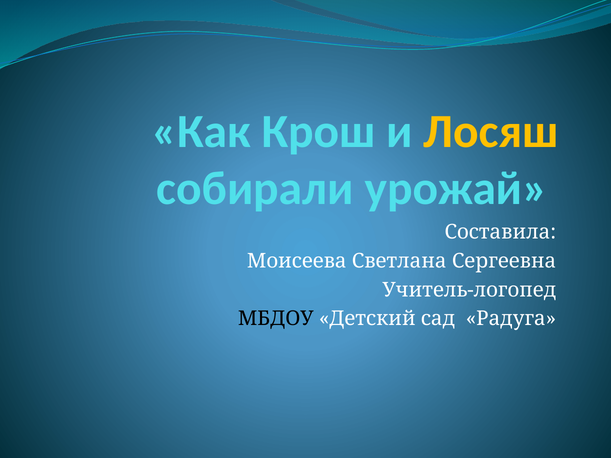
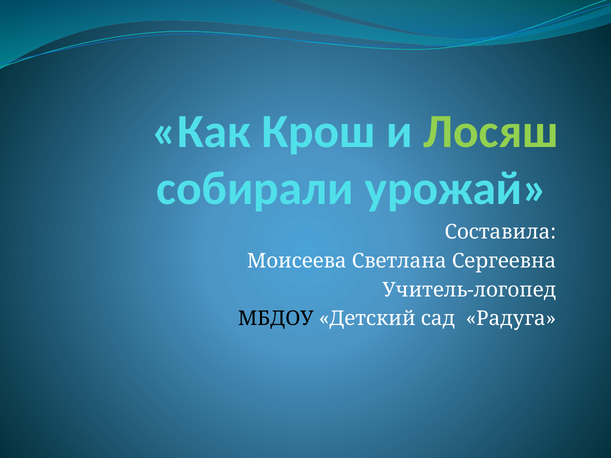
Лосяш colour: yellow -> light green (491, 132)
